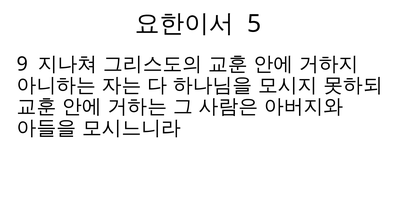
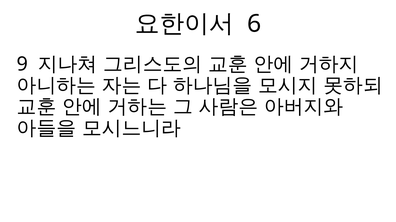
5: 5 -> 6 (254, 24)
